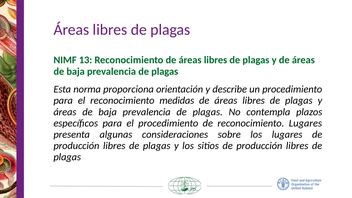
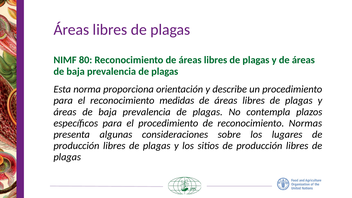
13: 13 -> 80 (86, 60)
reconocimiento Lugares: Lugares -> Normas (305, 123)
